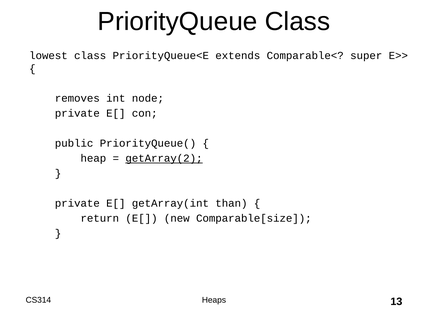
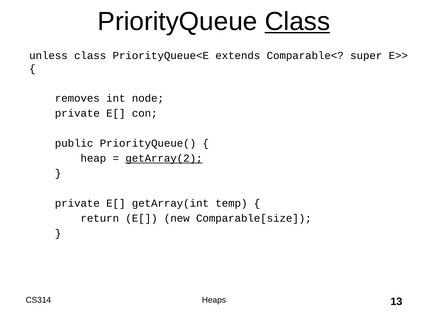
Class underline: none -> present (297, 21)
lowest: lowest -> unless (48, 56)
than: than -> temp (231, 203)
